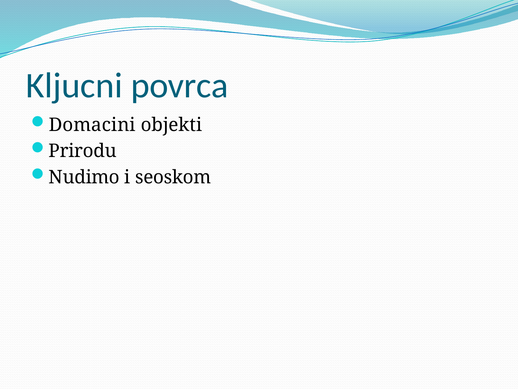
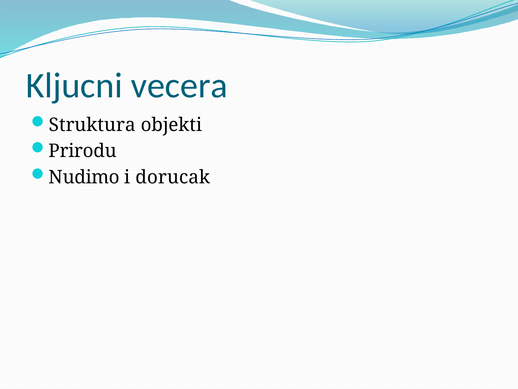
povrca: povrca -> vecera (179, 86)
Domacini: Domacini -> Struktura (92, 125)
seoskom: seoskom -> dorucak (173, 177)
